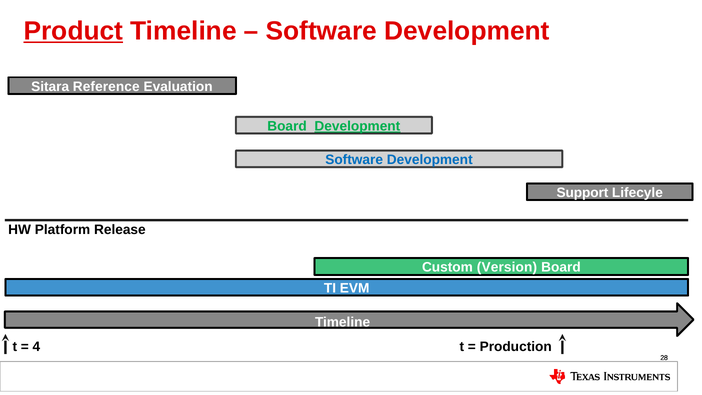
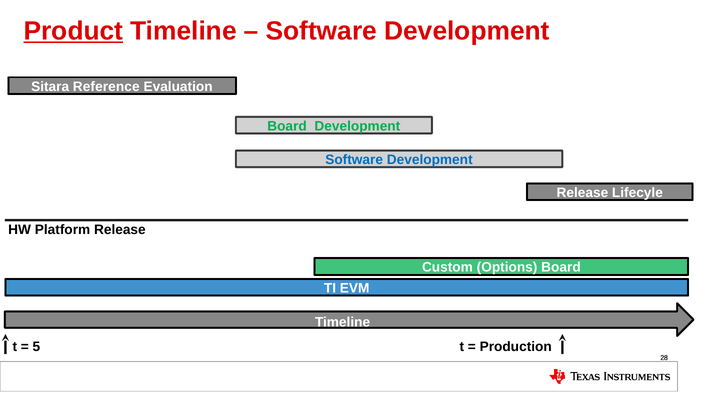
Development underline: present -> none (357, 126)
Support: Support -> Release (582, 193)
Version: Version -> Options (507, 267)
4: 4 -> 5 (36, 346)
